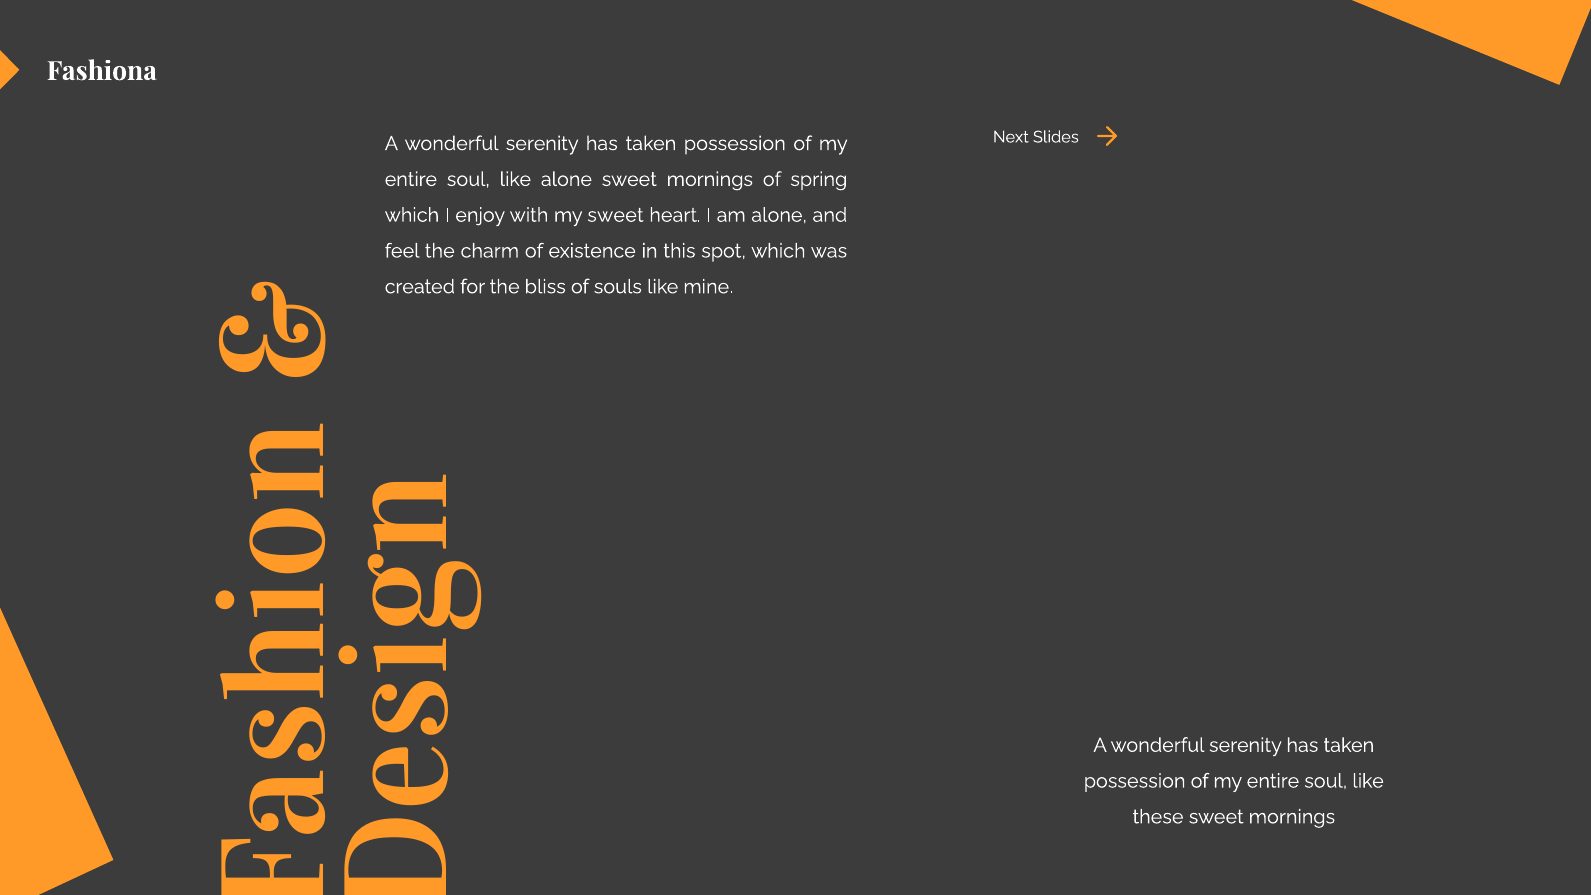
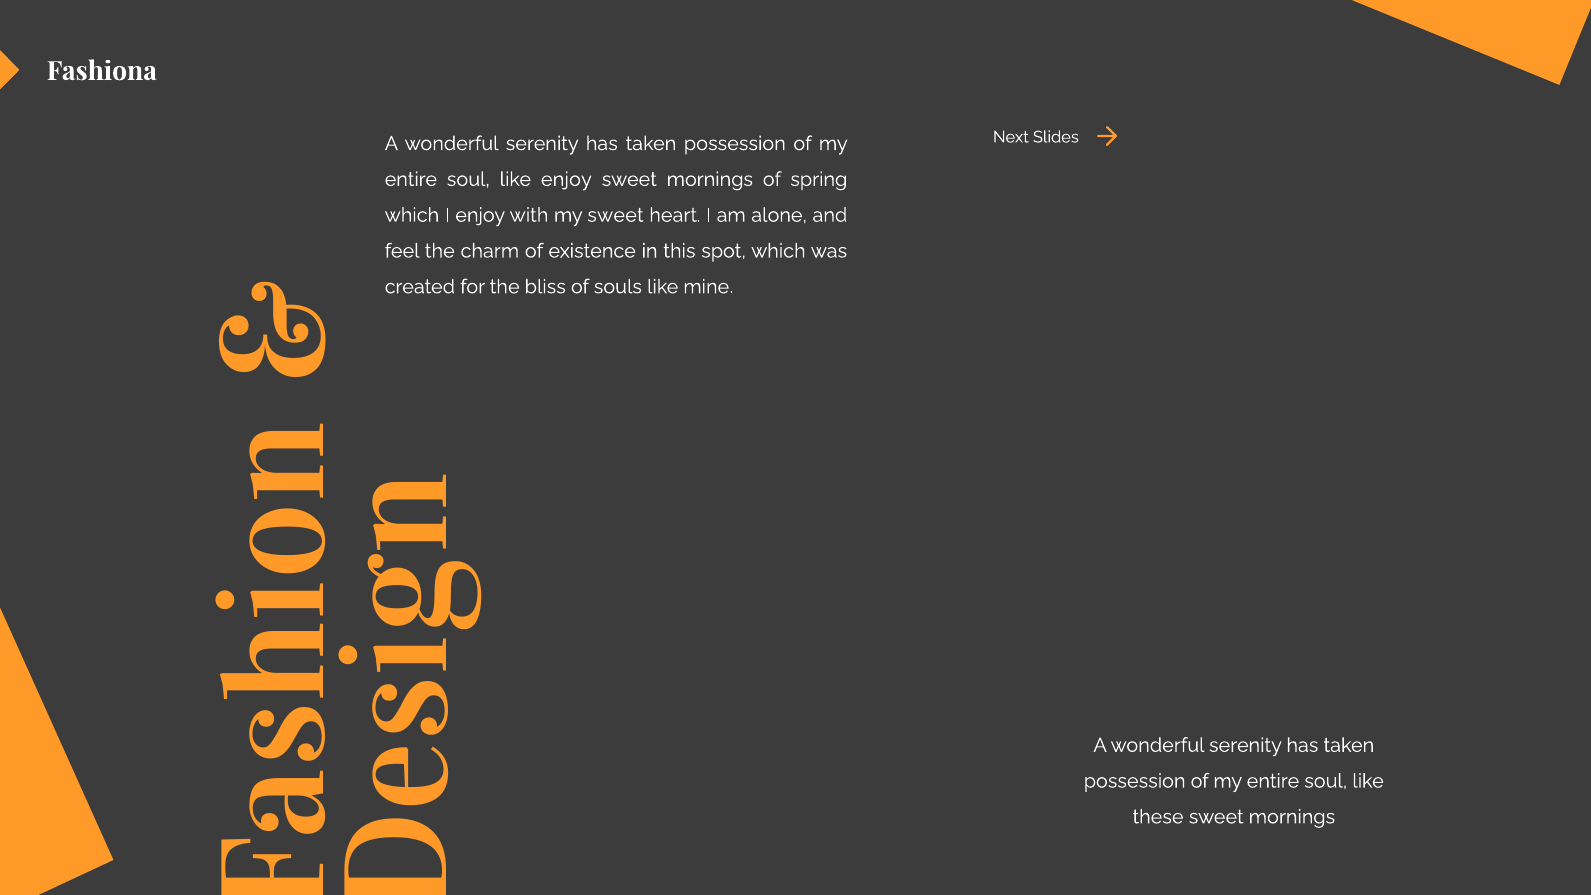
like alone: alone -> enjoy (566, 179)
